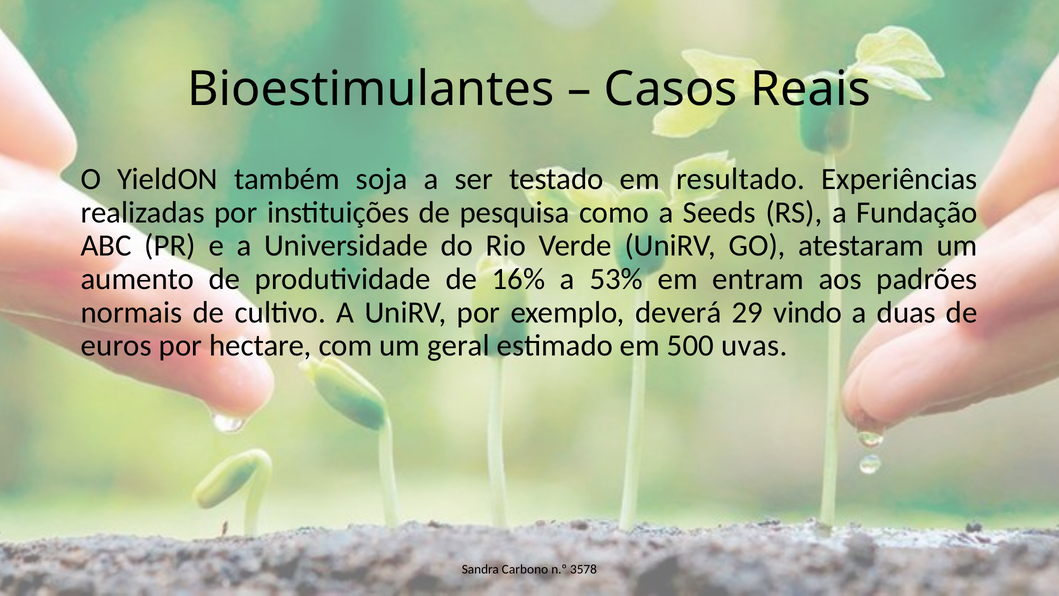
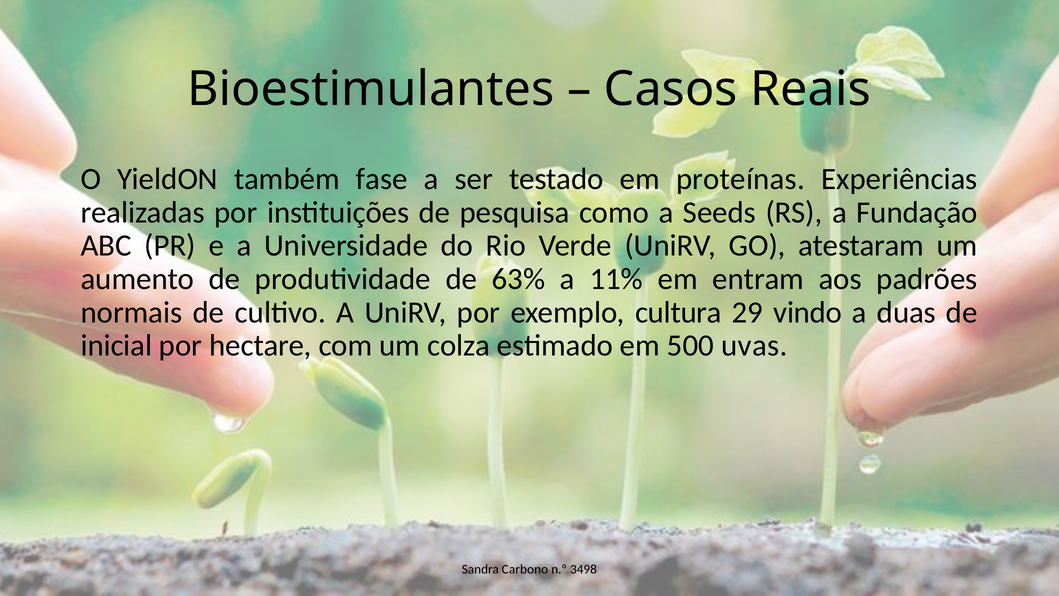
soja: soja -> fase (382, 179)
resultado: resultado -> proteínas (740, 179)
16%: 16% -> 63% (518, 279)
53%: 53% -> 11% (616, 279)
deverá: deverá -> cultura (678, 312)
euros: euros -> inicial (116, 345)
geral: geral -> colza (459, 345)
3578: 3578 -> 3498 (583, 569)
